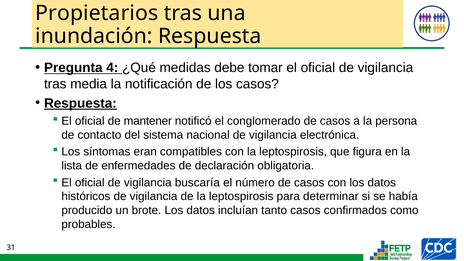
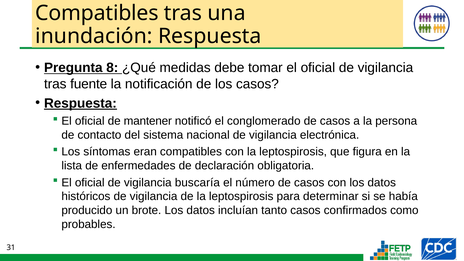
Propietarios: Propietarios -> Compatibles (97, 13)
4: 4 -> 8 (112, 68)
media: media -> fuente (89, 84)
